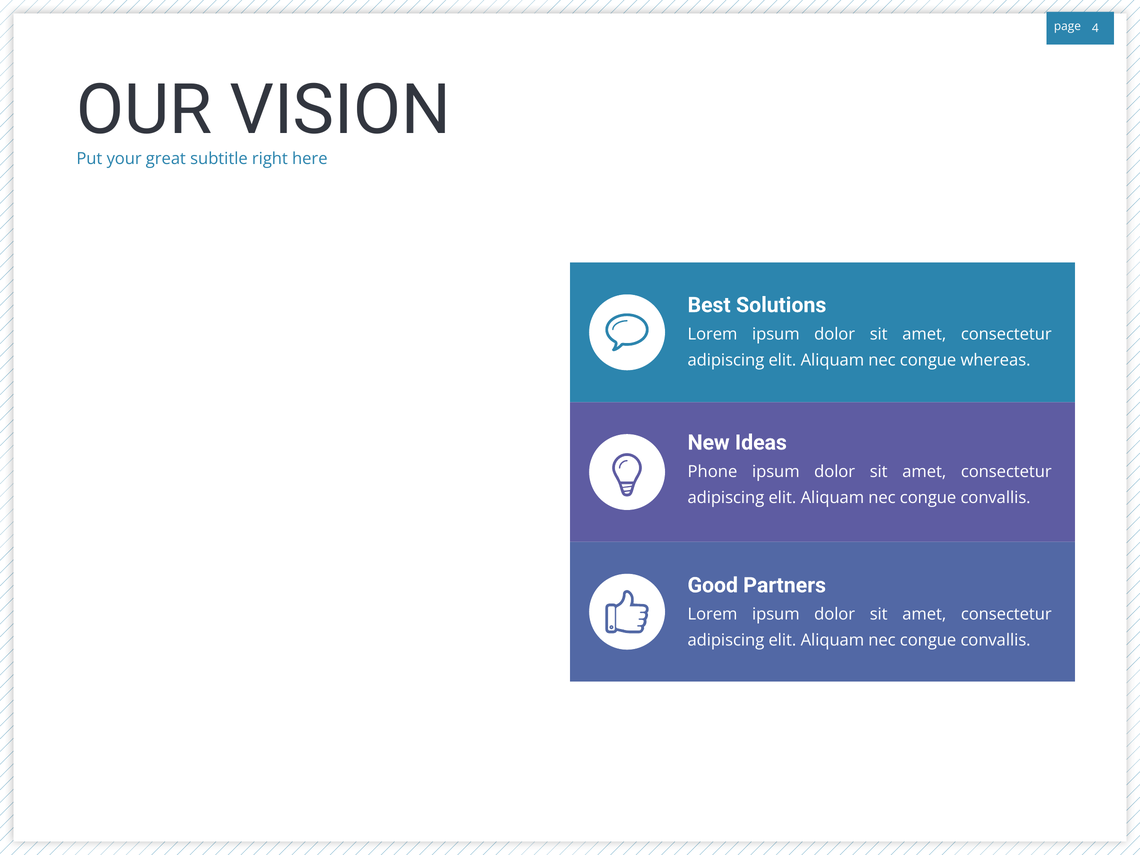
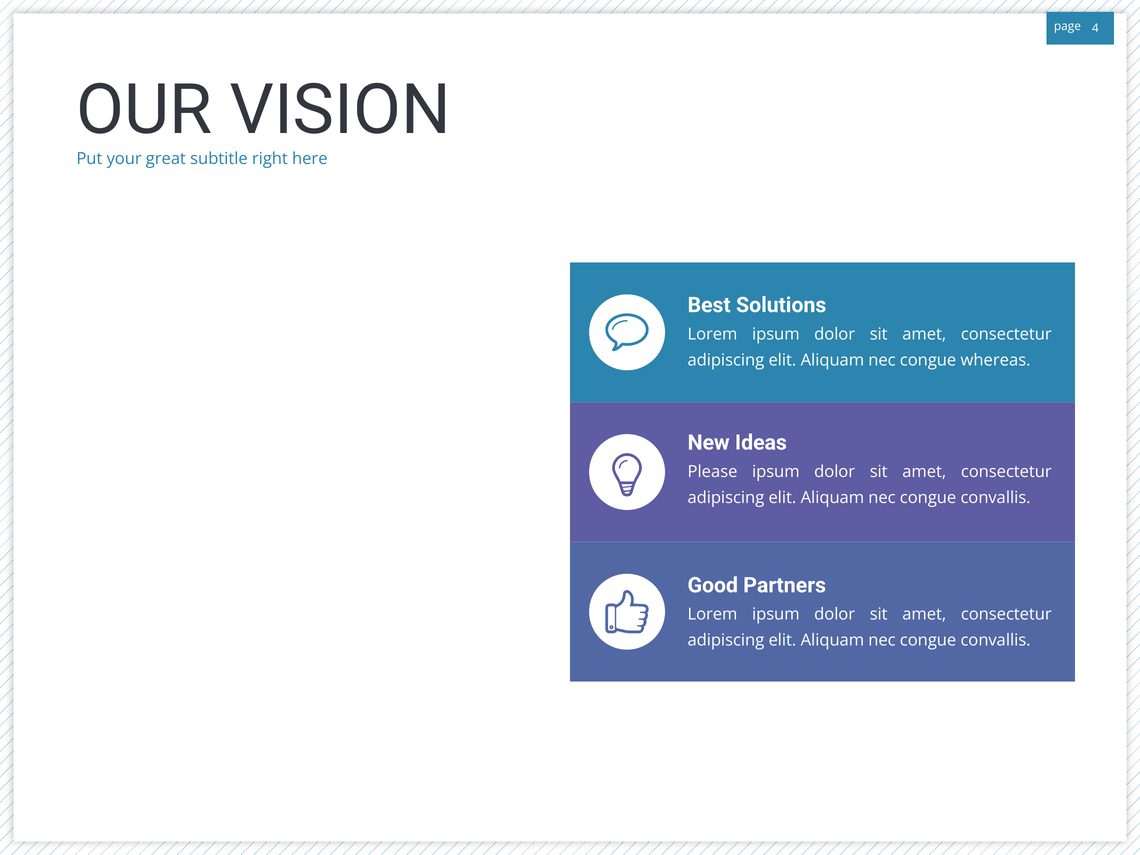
Phone: Phone -> Please (713, 472)
